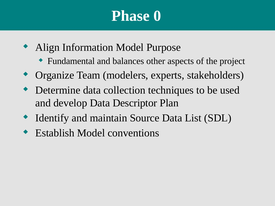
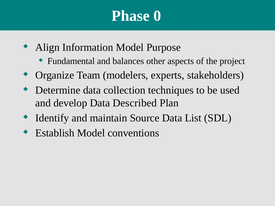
Descriptor: Descriptor -> Described (135, 103)
